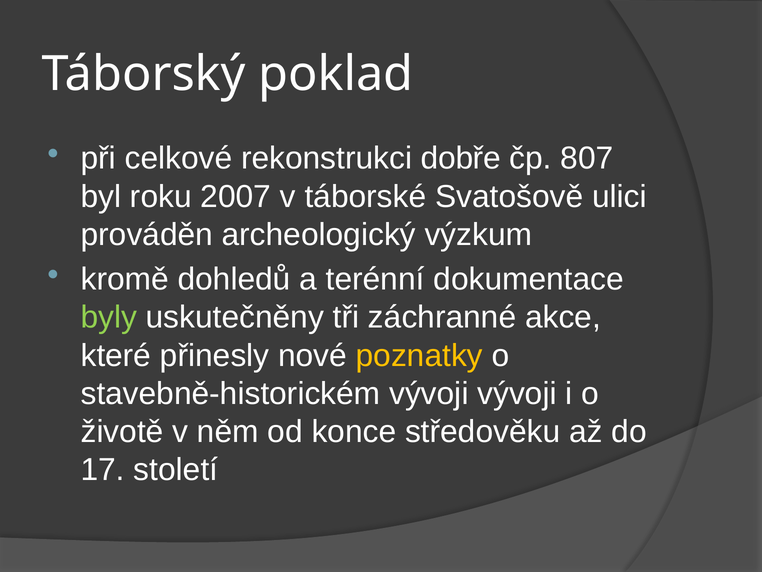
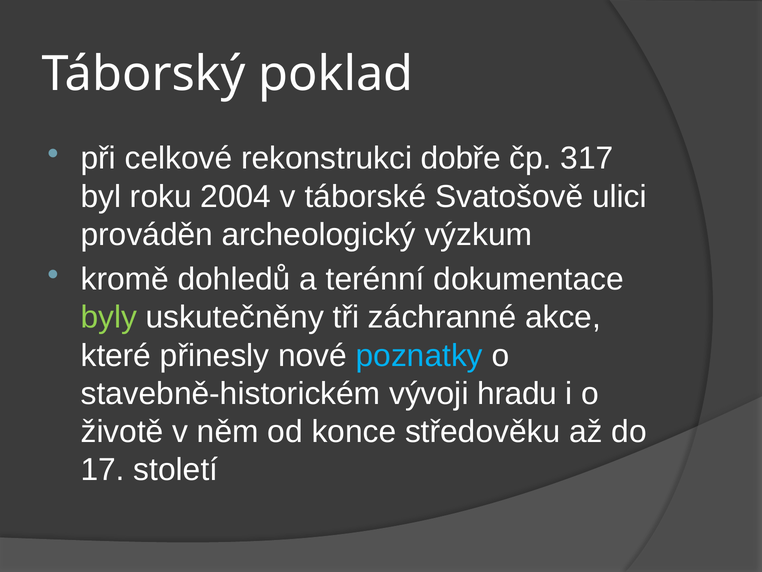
807: 807 -> 317 (587, 158)
2007: 2007 -> 2004 (236, 196)
poznatky colour: yellow -> light blue (419, 355)
vývoji vývoji: vývoji -> hradu (517, 393)
